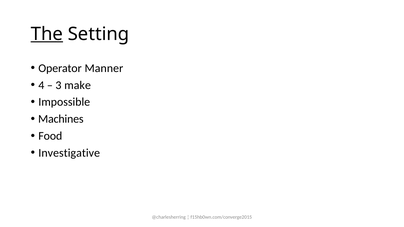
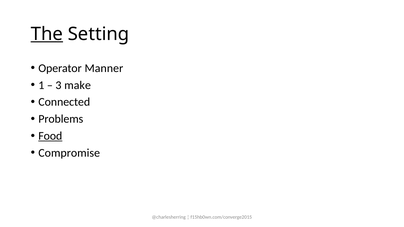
4: 4 -> 1 (41, 85)
Impossible: Impossible -> Connected (64, 102)
Machines: Machines -> Problems (61, 119)
Food underline: none -> present (50, 136)
Investigative: Investigative -> Compromise (69, 153)
